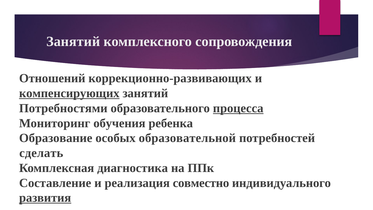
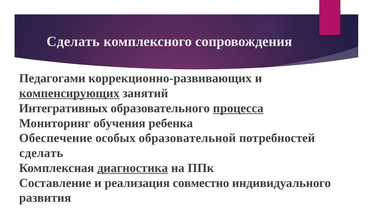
Занятий: Занятий -> Сделать (73, 42)
Отношений: Отношений -> Педагогами (52, 78)
Потребностями: Потребностями -> Интегративных (63, 108)
Образование: Образование -> Обеспечение (56, 138)
диагностика underline: none -> present (133, 168)
развития underline: present -> none (45, 198)
